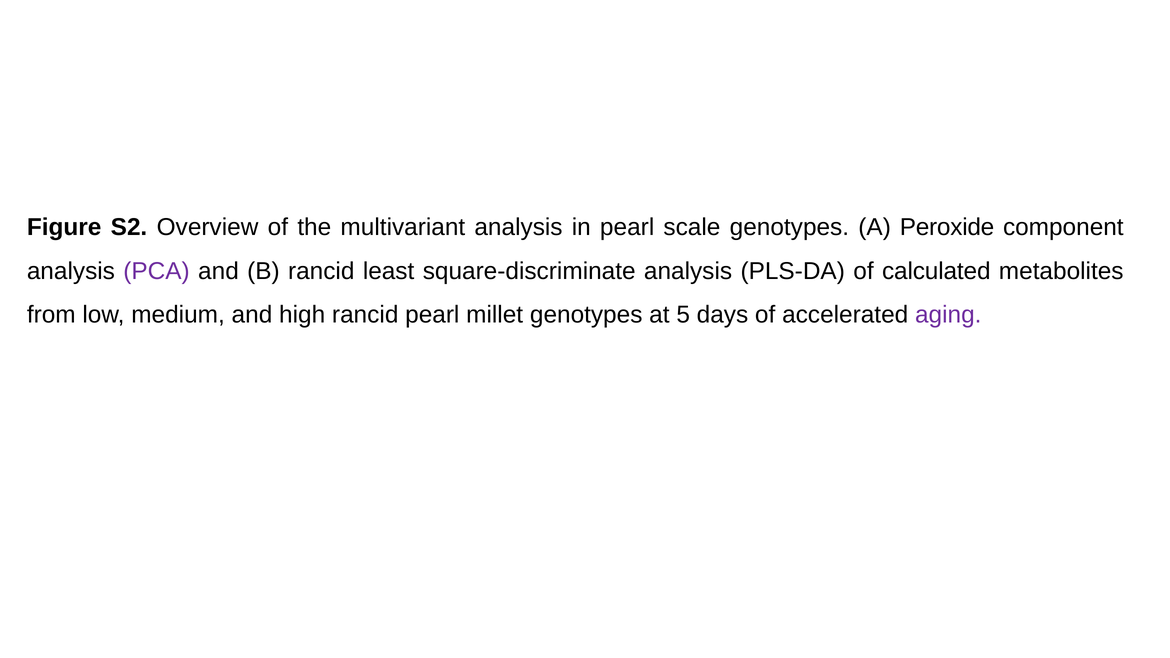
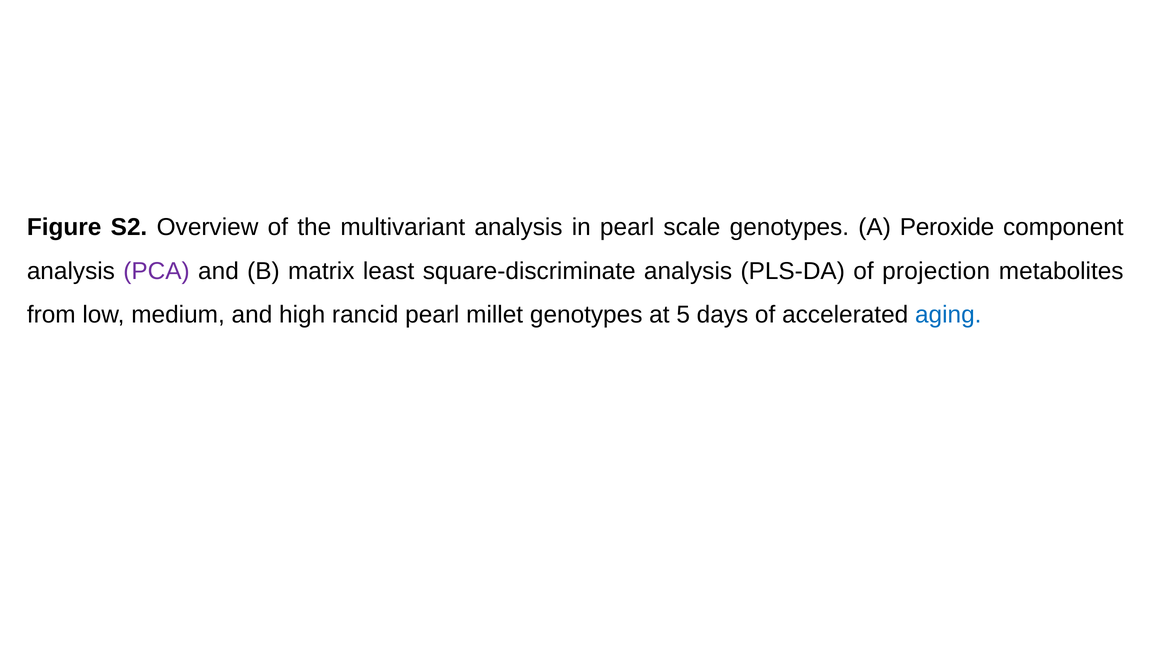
B rancid: rancid -> matrix (321, 271)
calculated: calculated -> projection (936, 271)
aging colour: purple -> blue (948, 315)
